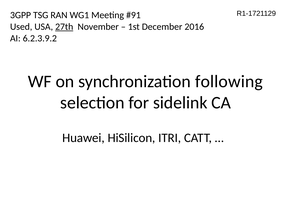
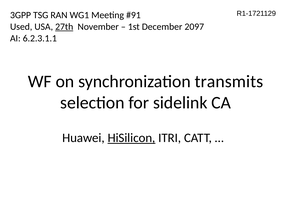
2016: 2016 -> 2097 (194, 27)
6.2.3.9.2: 6.2.3.9.2 -> 6.2.3.1.1 (40, 38)
following: following -> transmits (229, 81)
HiSilicon underline: none -> present (132, 138)
